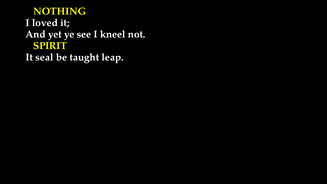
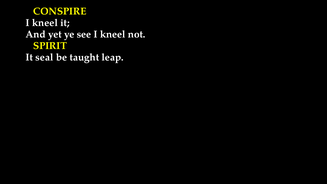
NOTHING: NOTHING -> CONSPIRE (60, 11)
loved: loved -> kneel (45, 23)
